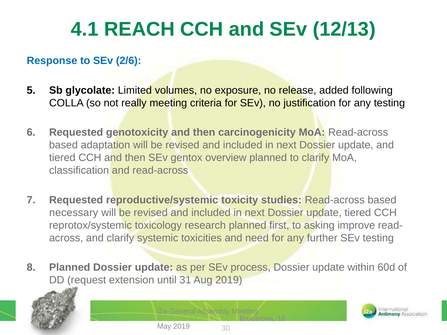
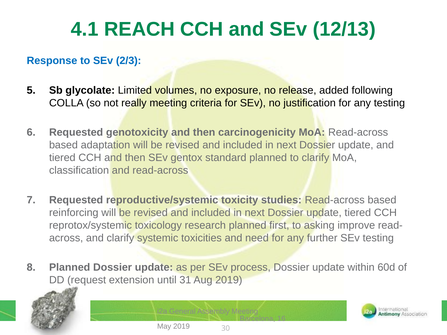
2/6: 2/6 -> 2/3 (129, 61)
overview: overview -> standard (226, 158)
necessary: necessary -> reinforcing (74, 213)
